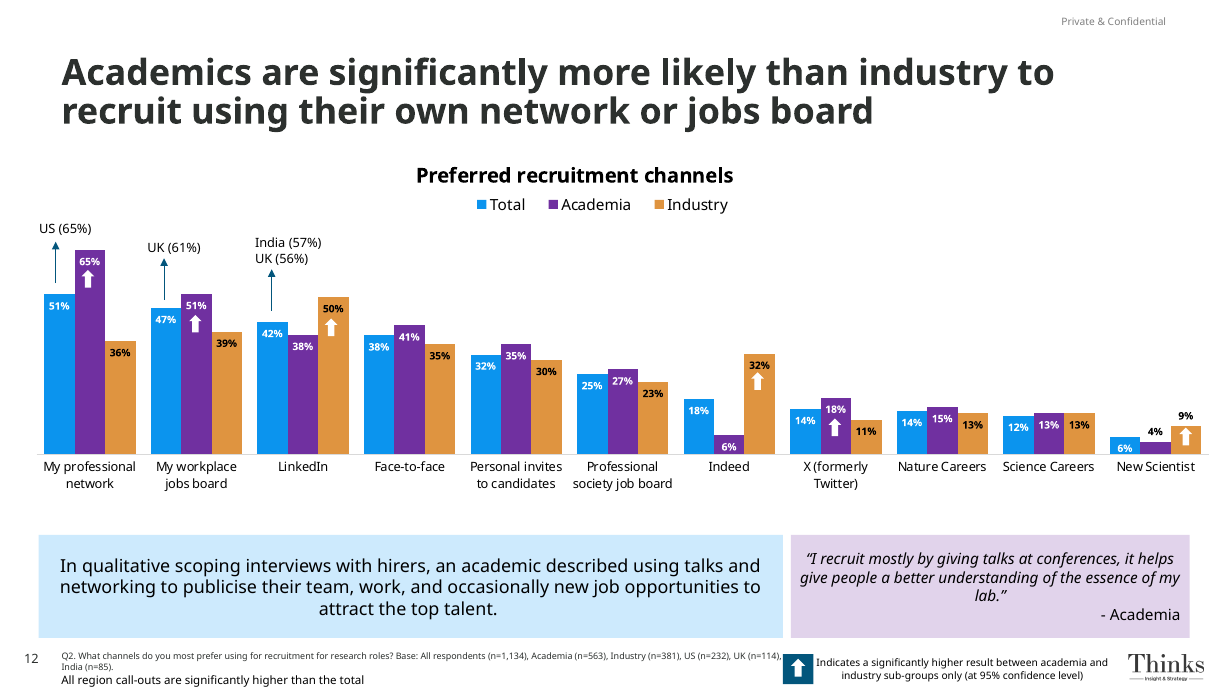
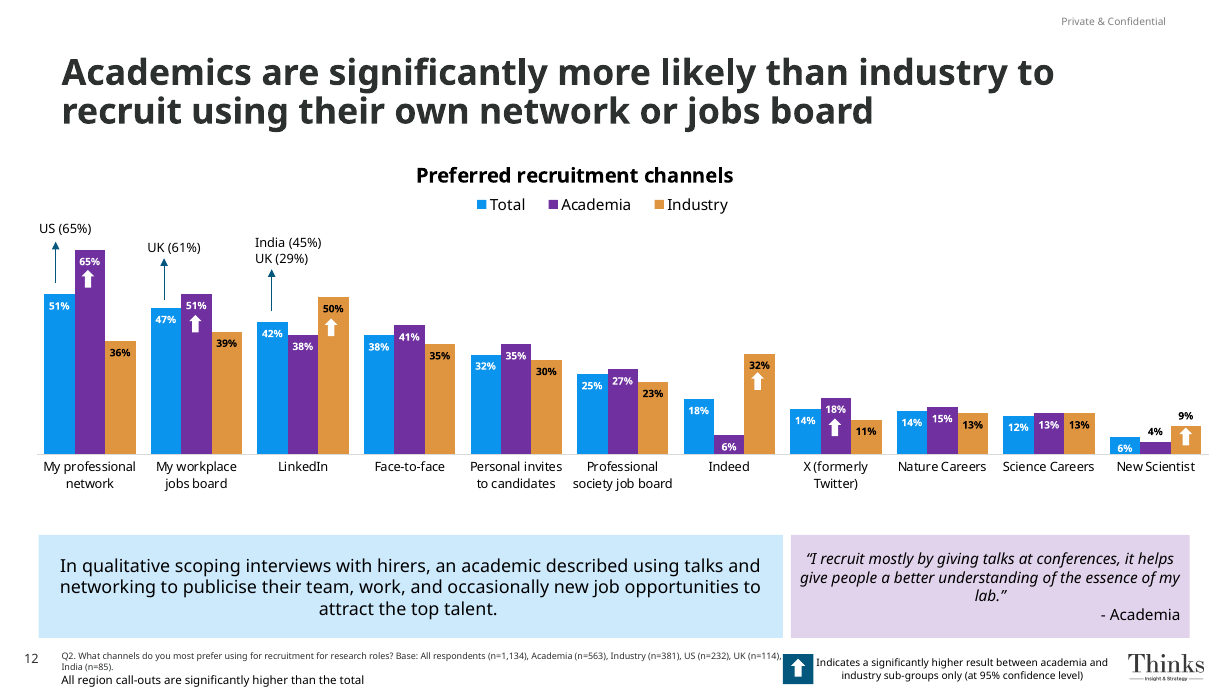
57%: 57% -> 45% (305, 244)
56%: 56% -> 29% (292, 259)
